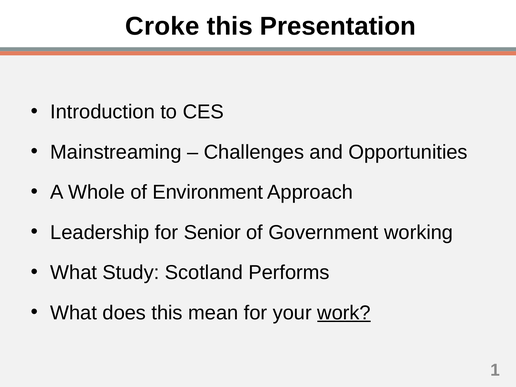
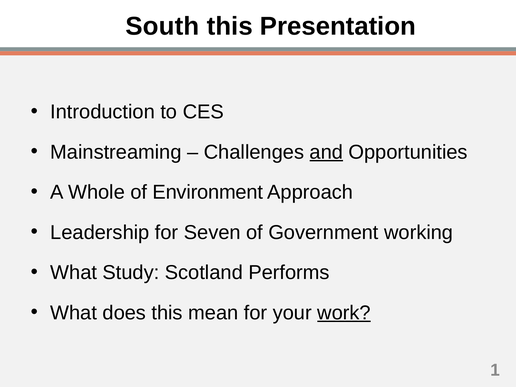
Croke: Croke -> South (162, 26)
and underline: none -> present (326, 152)
Senior: Senior -> Seven (212, 232)
